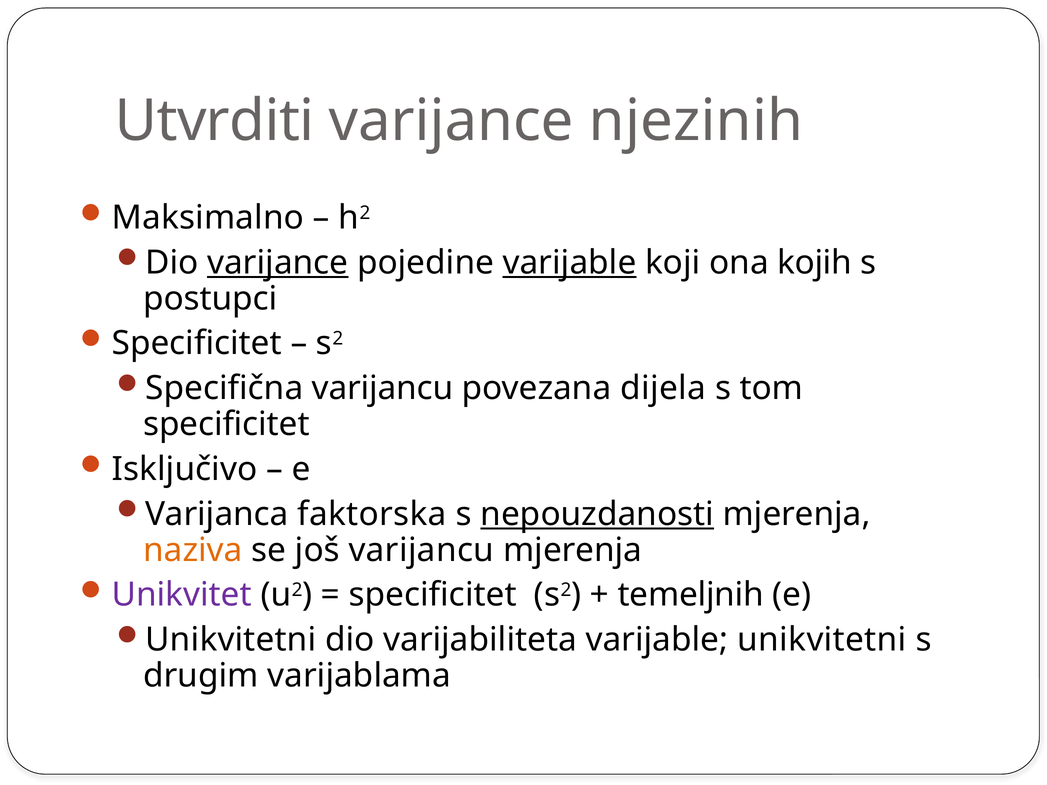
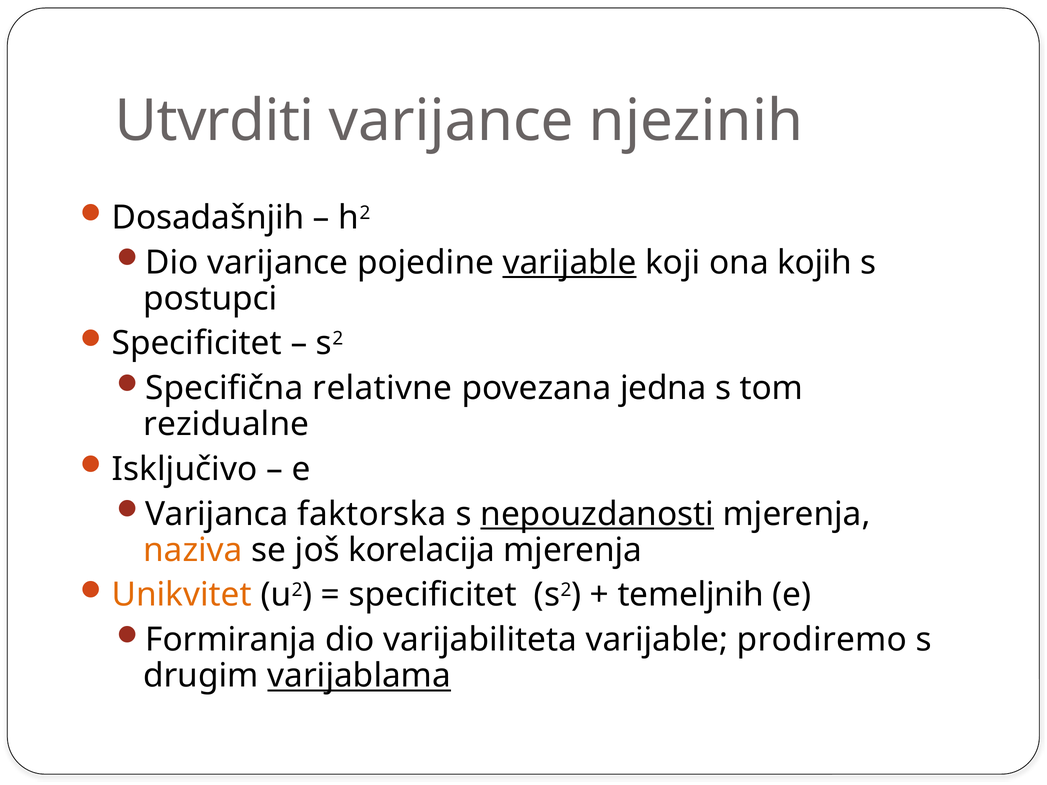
Maksimalno: Maksimalno -> Dosadašnjih (208, 218)
varijance underline: present -> none (278, 263)
Specifična varijancu: varijancu -> relativne (382, 388)
dijela: dijela -> jedna (663, 388)
specificitet: specificitet -> rezidualne (226, 425)
još varijancu: varijancu -> korelacija (422, 550)
Unikvitet colour: purple -> orange (182, 595)
Unikvitetni: Unikvitetni -> Formiranja (231, 640)
varijable unikvitetni: unikvitetni -> prodiremo (822, 640)
varijablama underline: none -> present (359, 676)
